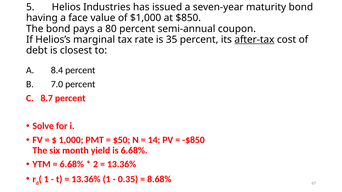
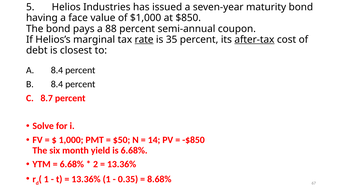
80: 80 -> 88 (111, 29)
rate underline: none -> present (144, 40)
B 7.0: 7.0 -> 8.4 (57, 84)
